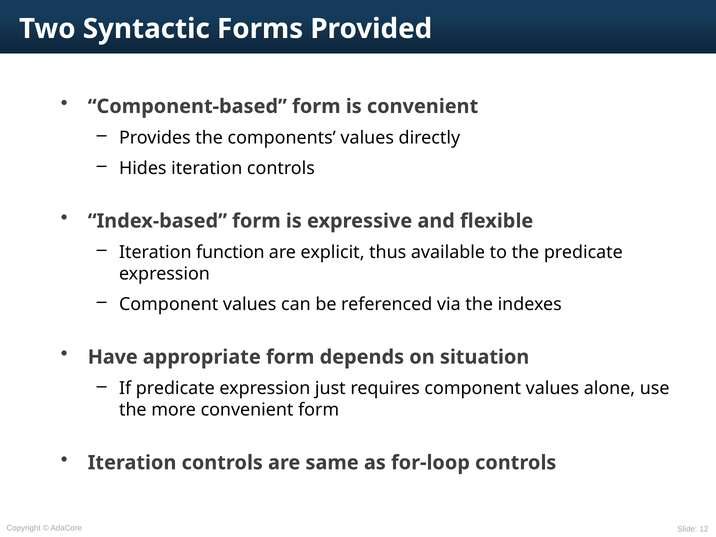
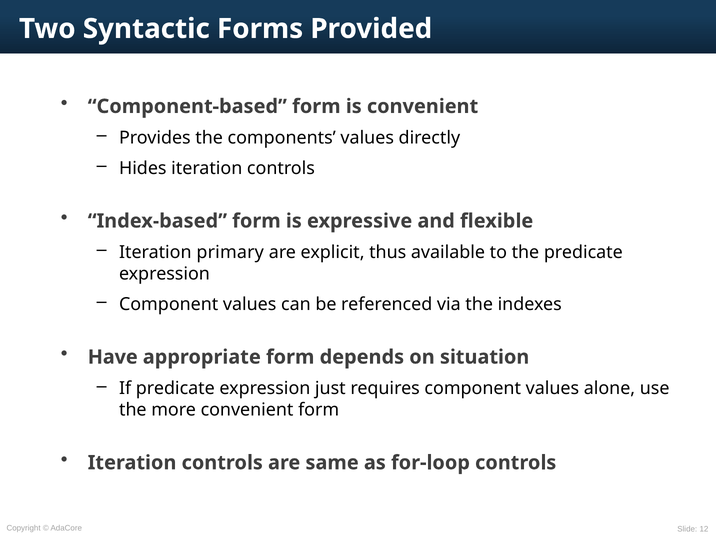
function: function -> primary (230, 253)
